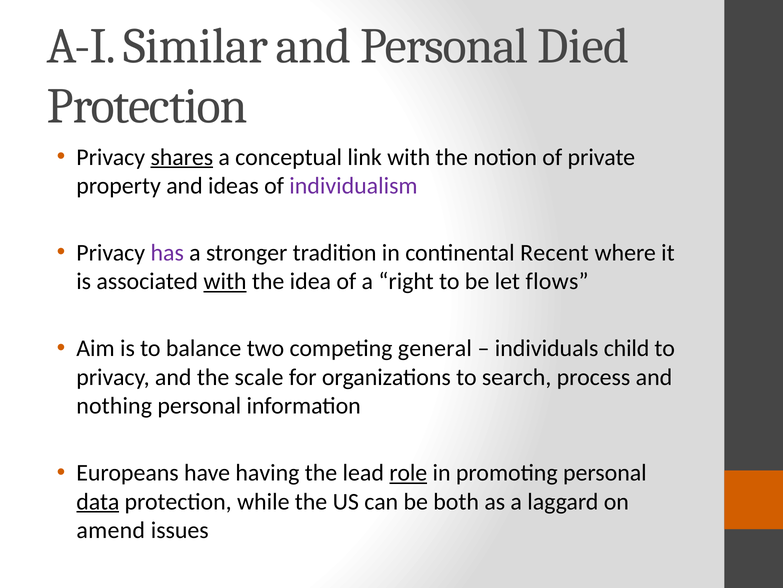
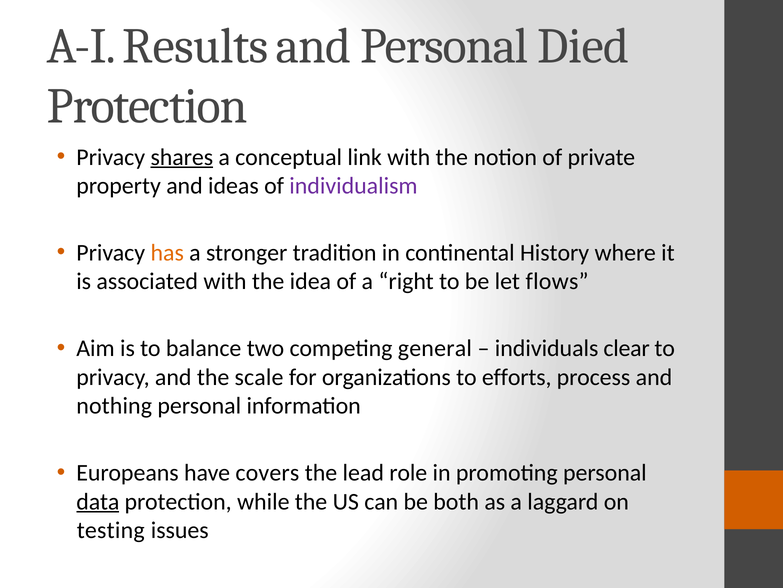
Similar: Similar -> Results (195, 46)
has colour: purple -> orange (167, 253)
Recent: Recent -> History (555, 253)
with underline: present -> none (225, 281)
child: child -> clear (627, 348)
search: search -> efforts (517, 377)
having: having -> covers (267, 472)
role underline: present -> none (408, 472)
amend: amend -> testing (111, 530)
